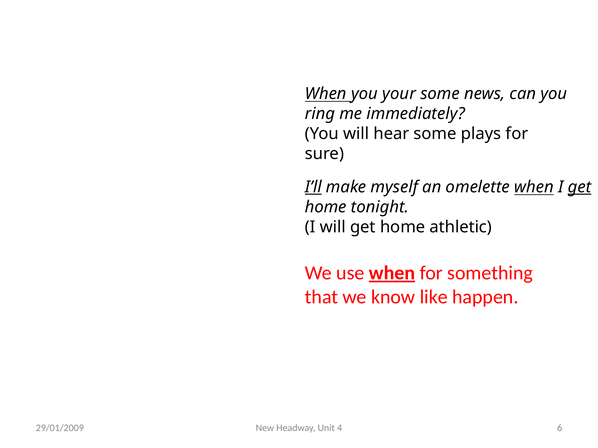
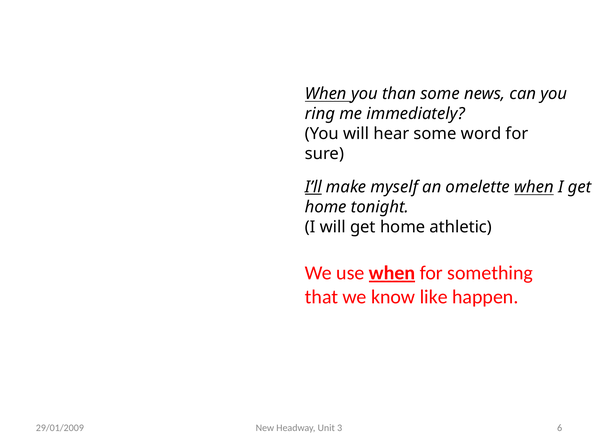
your: your -> than (399, 94)
plays: plays -> word (481, 134)
get underline: present -> none (580, 187)
4: 4 -> 3 (340, 428)
